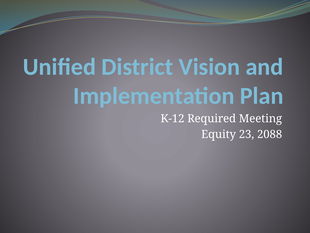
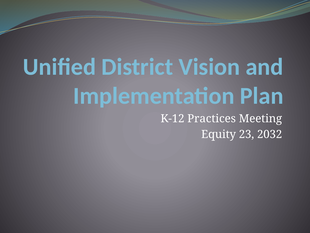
Required: Required -> Practices (212, 118)
2088: 2088 -> 2032 (270, 134)
